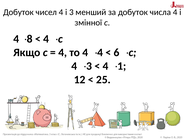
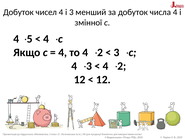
8: 8 -> 5 (30, 39)
то 4 4: 4 -> 2 (100, 52)
6: 6 -> 3 (117, 52)
1: 1 -> 2 (122, 66)
25: 25 -> 12 (103, 80)
